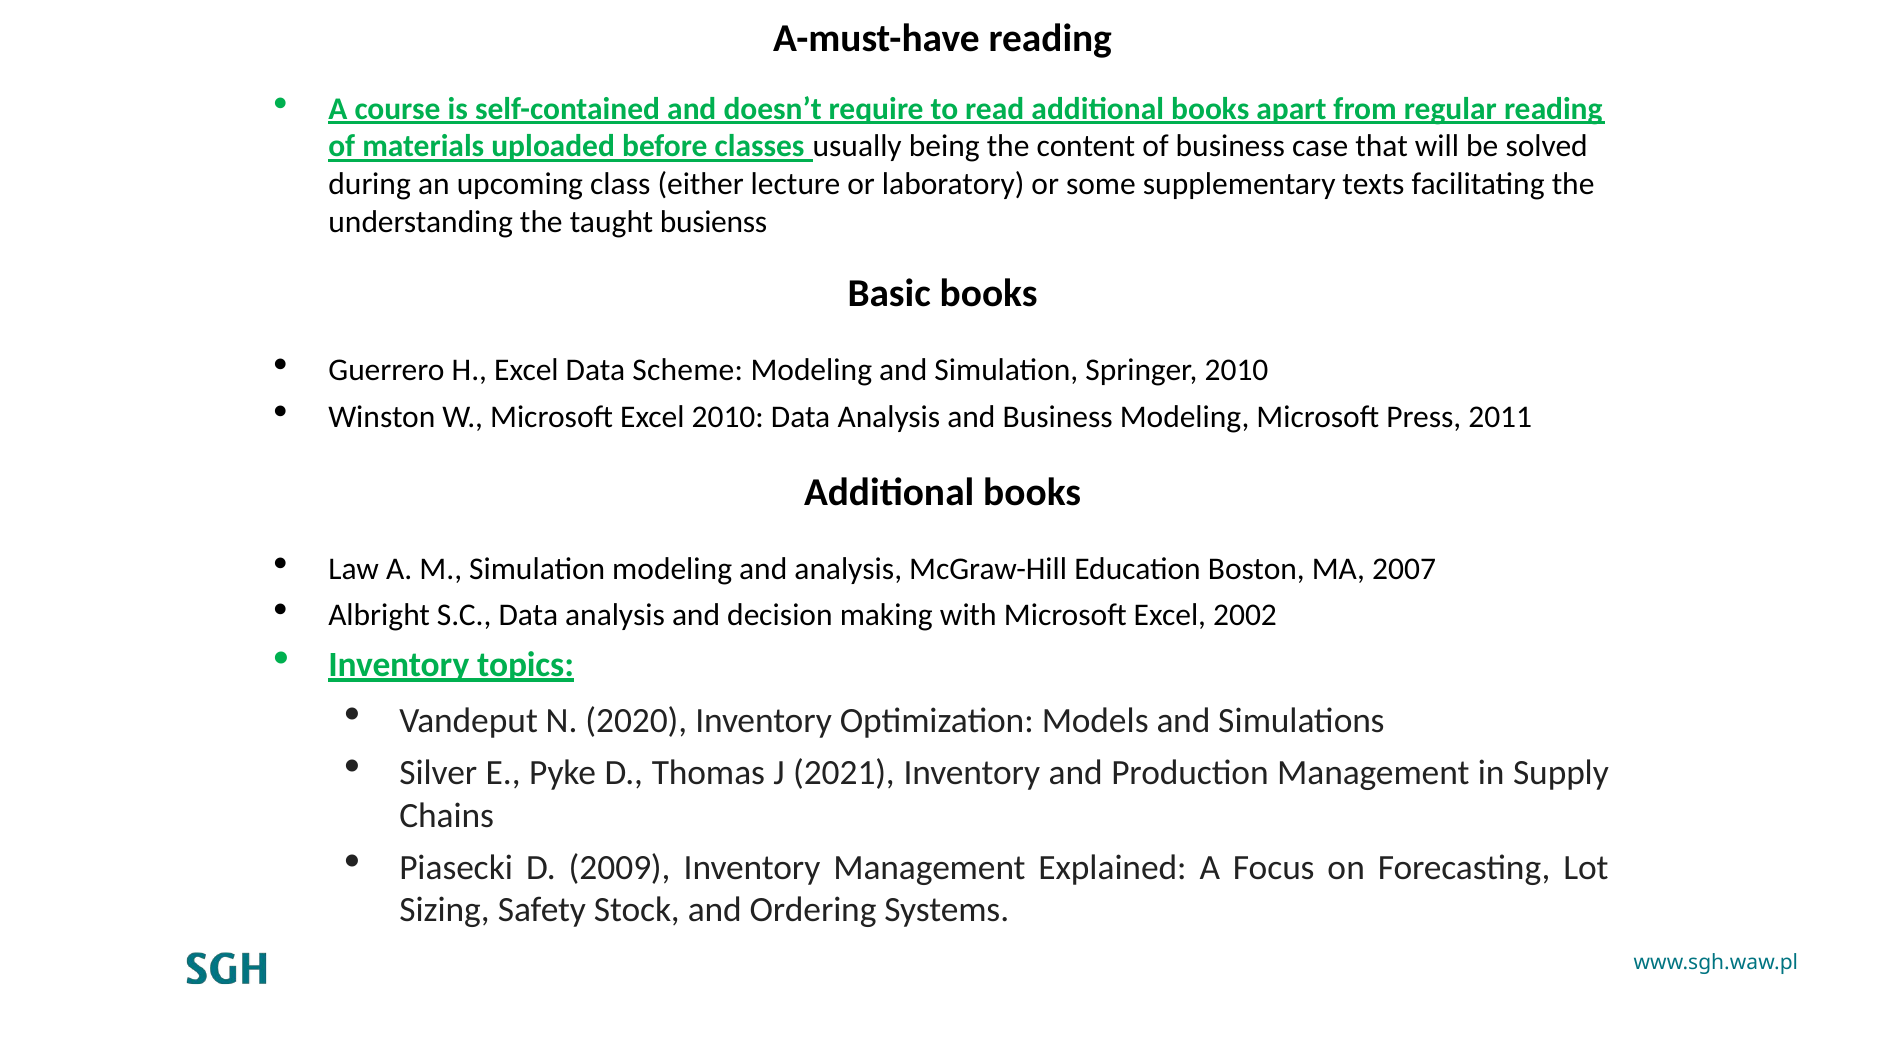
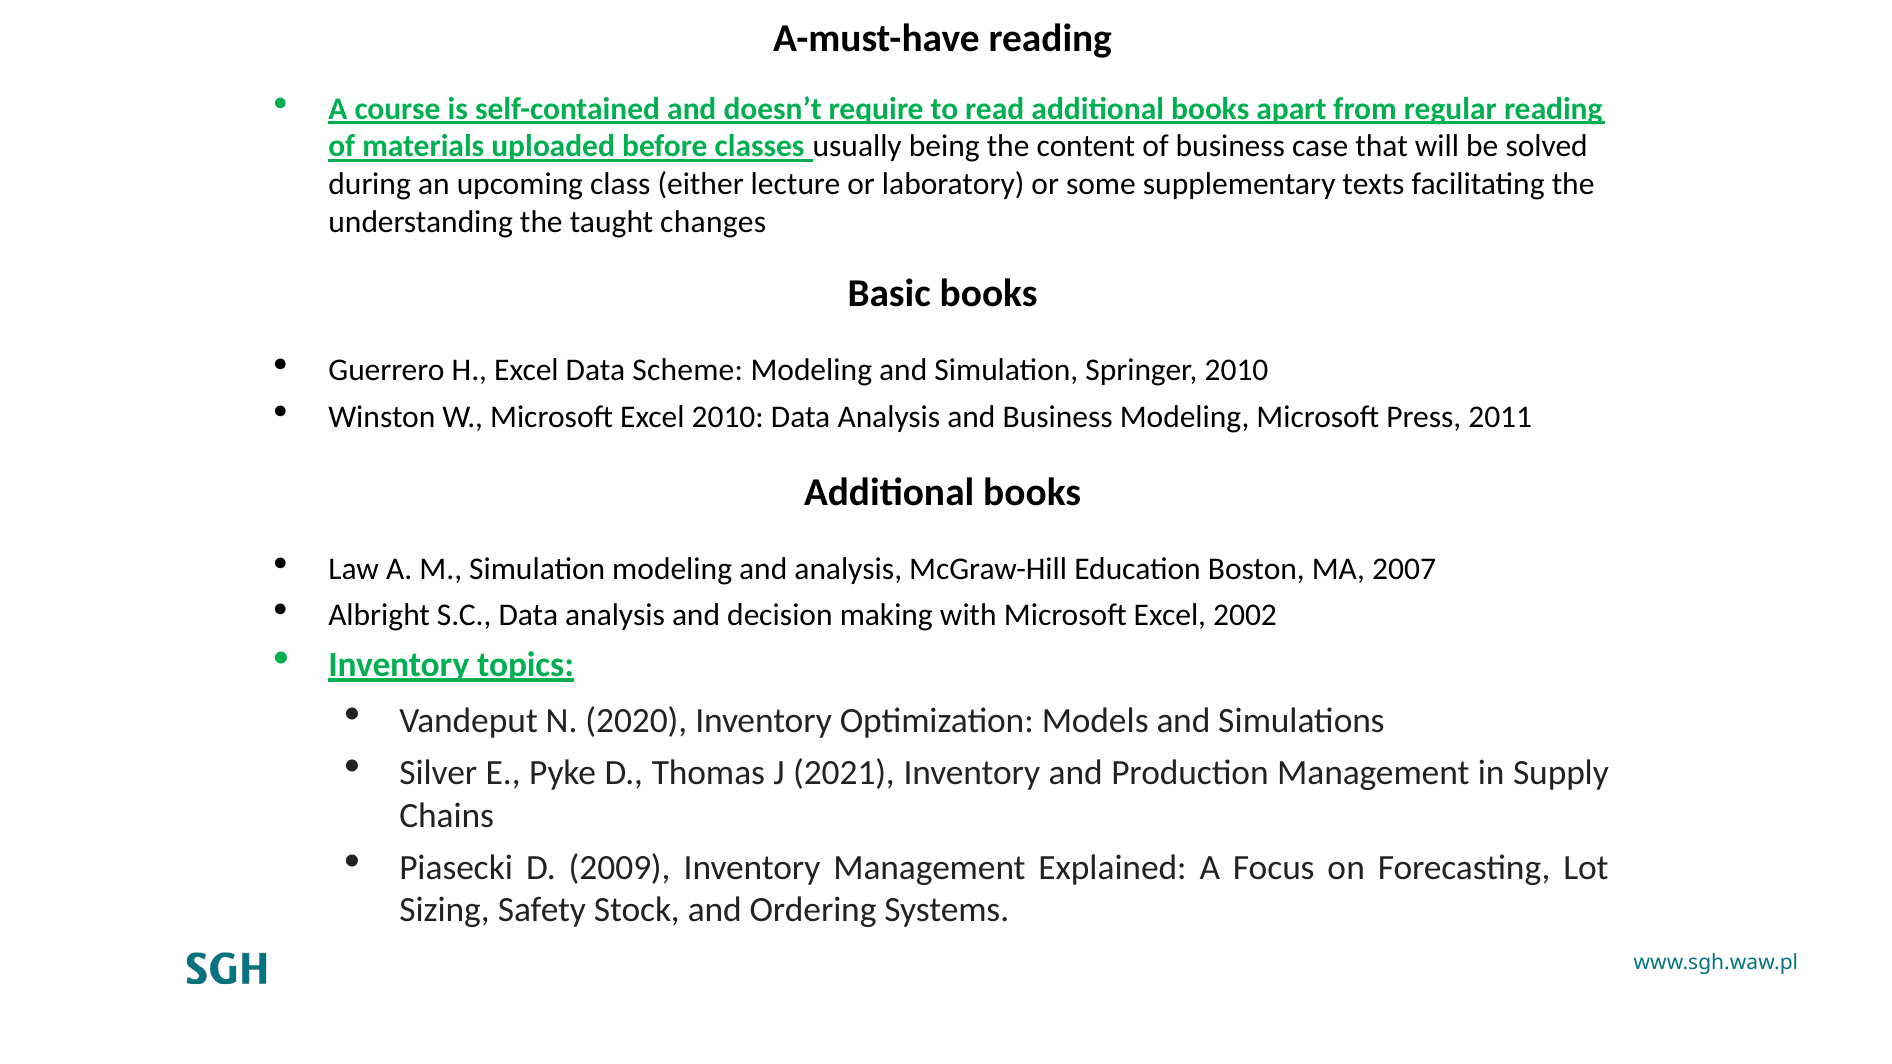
busienss: busienss -> changes (713, 222)
